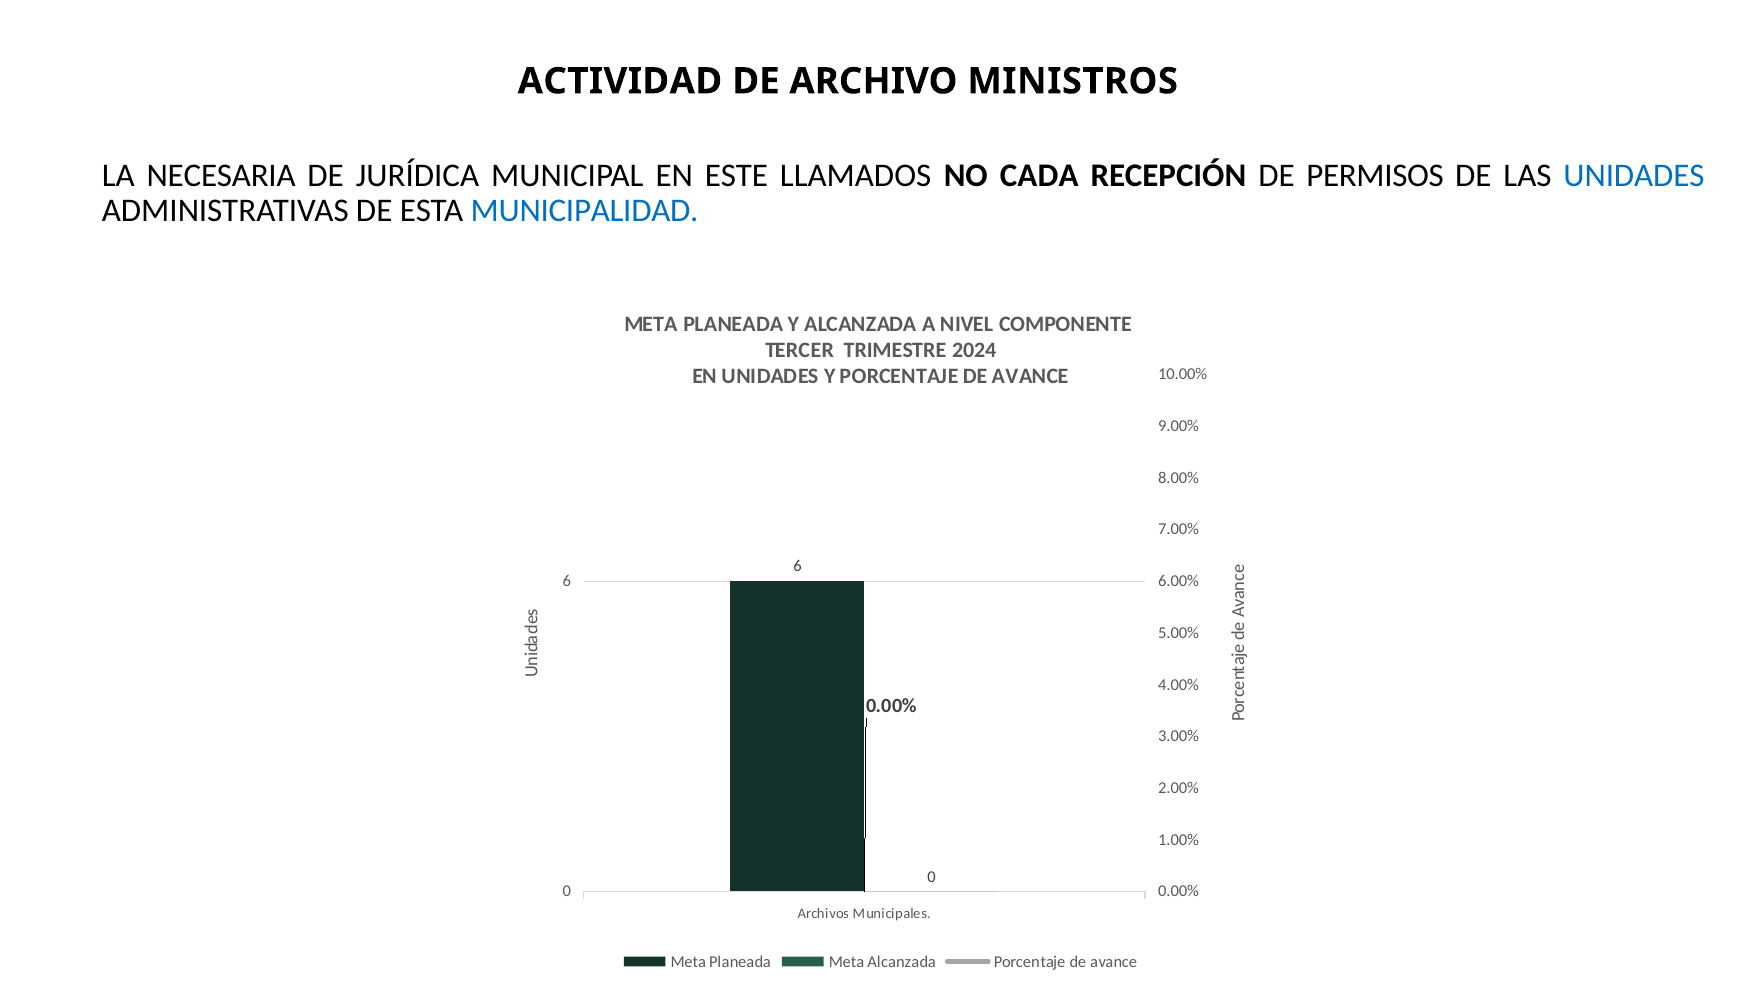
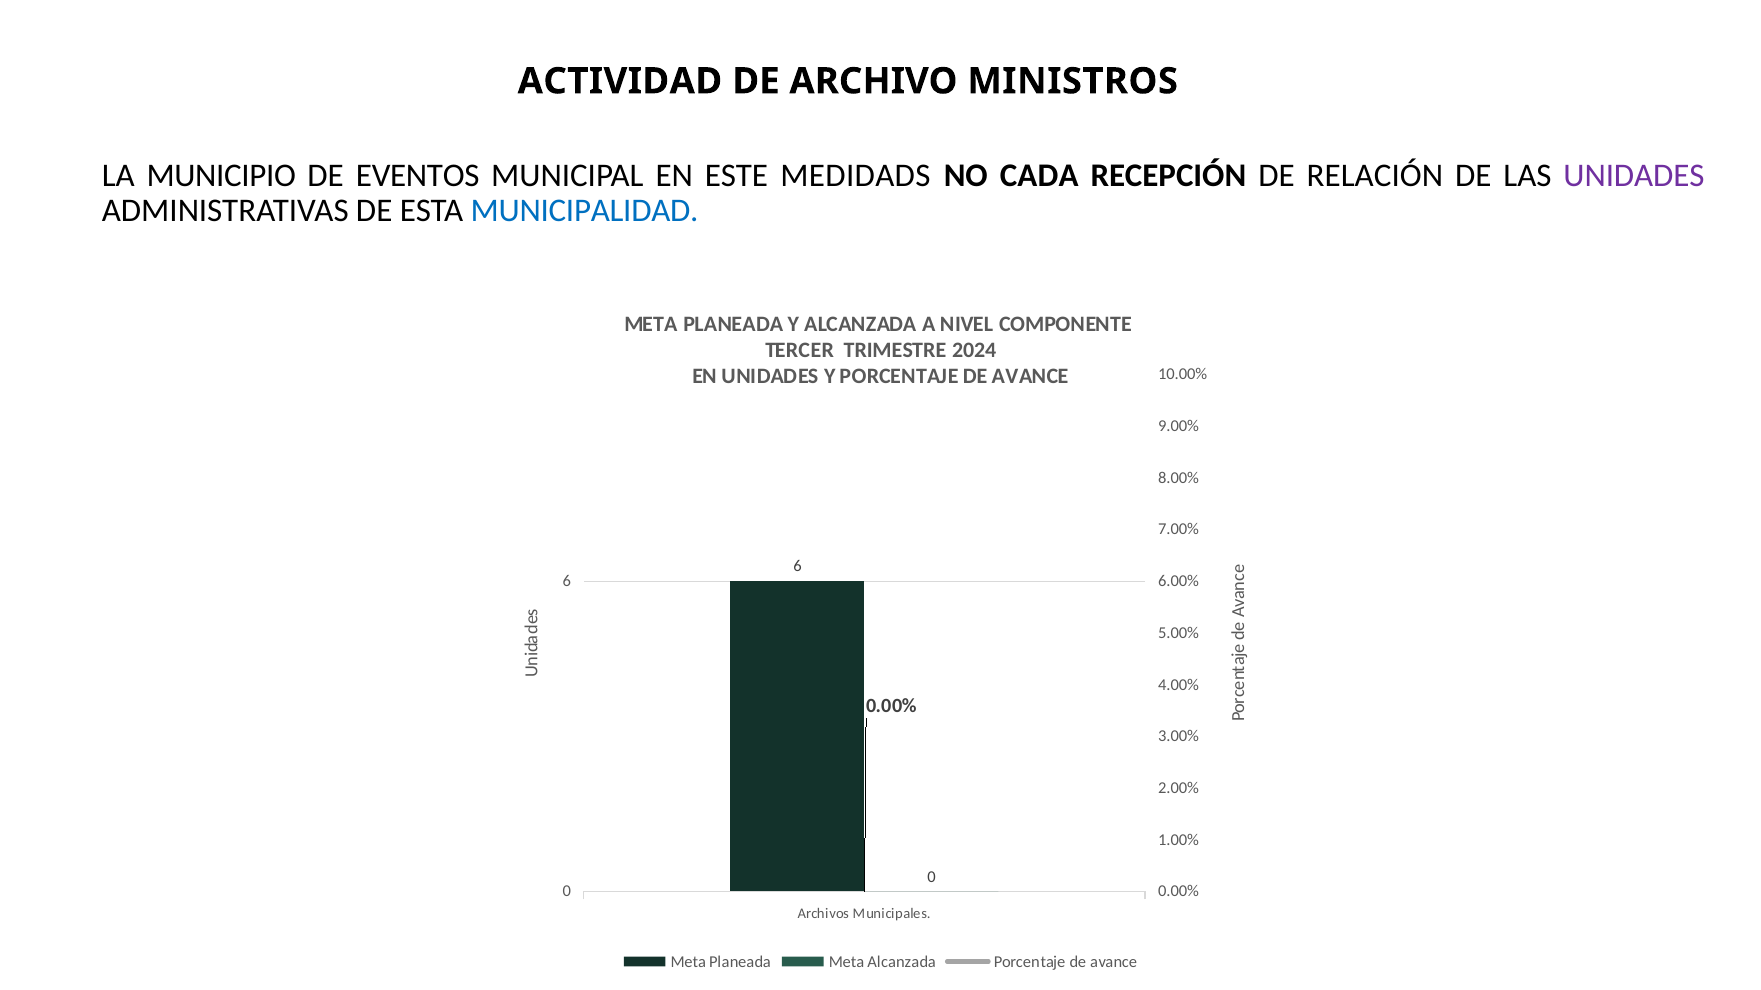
NECESARIA: NECESARIA -> MUNICIPIO (221, 176)
JURÍDICA: JURÍDICA -> EVENTOS (418, 176)
LLAMADOS: LLAMADOS -> MEDIDADS (855, 176)
PERMISOS: PERMISOS -> RELACIÓN (1375, 176)
UNIDADES colour: blue -> purple (1634, 176)
